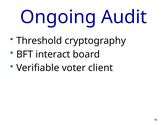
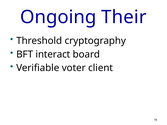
Audit: Audit -> Their (124, 17)
